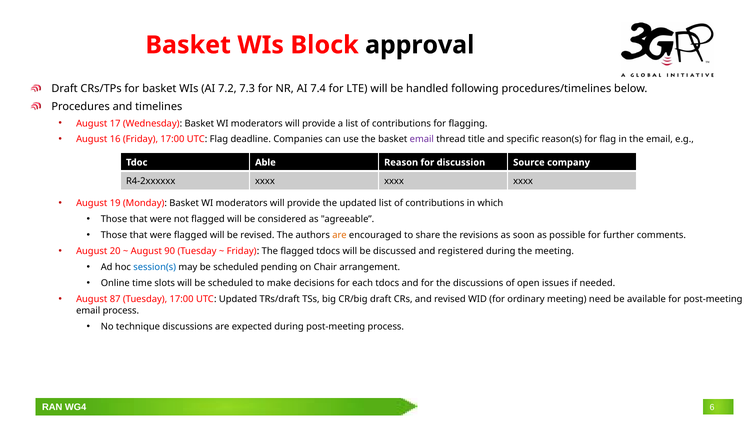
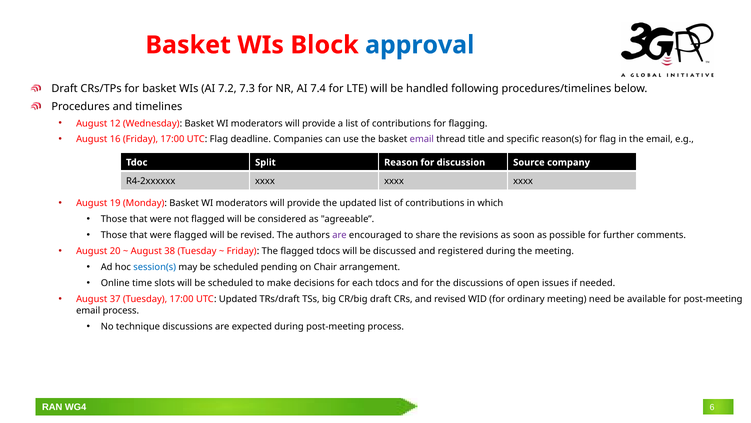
approval colour: black -> blue (420, 45)
17: 17 -> 12 (115, 123)
Able: Able -> Split (265, 162)
are colour: orange -> purple (339, 235)
90: 90 -> 38 (170, 251)
87: 87 -> 37 (115, 299)
